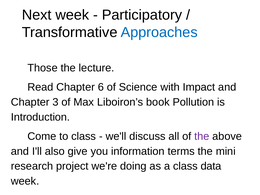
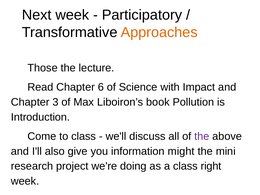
Approaches colour: blue -> orange (159, 32)
terms: terms -> might (181, 151)
data: data -> right (211, 166)
